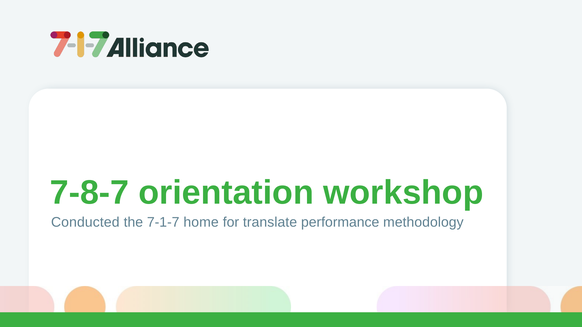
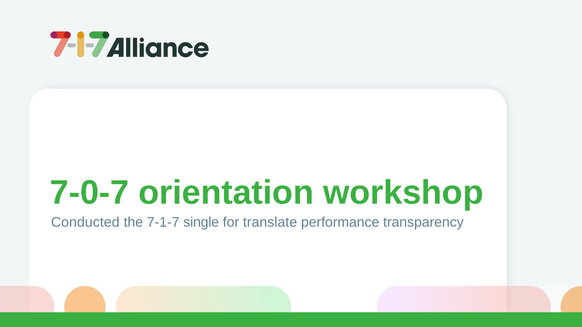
7-8-7: 7-8-7 -> 7-0-7 (89, 193)
home: home -> single (201, 222)
methodology: methodology -> transparency (423, 222)
